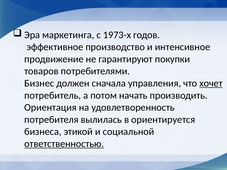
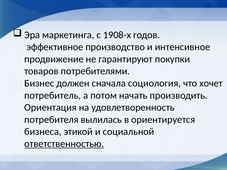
1973-х: 1973-х -> 1908-х (117, 35)
управления: управления -> социология (155, 83)
хочет underline: present -> none (211, 83)
